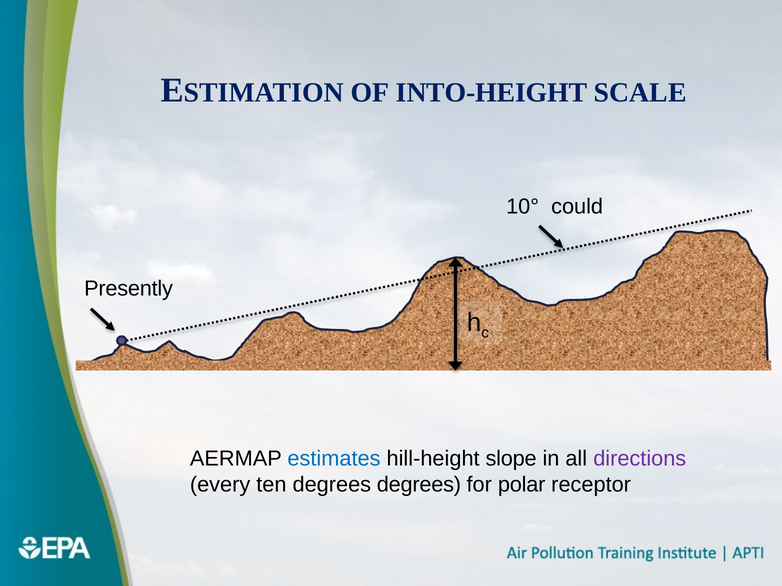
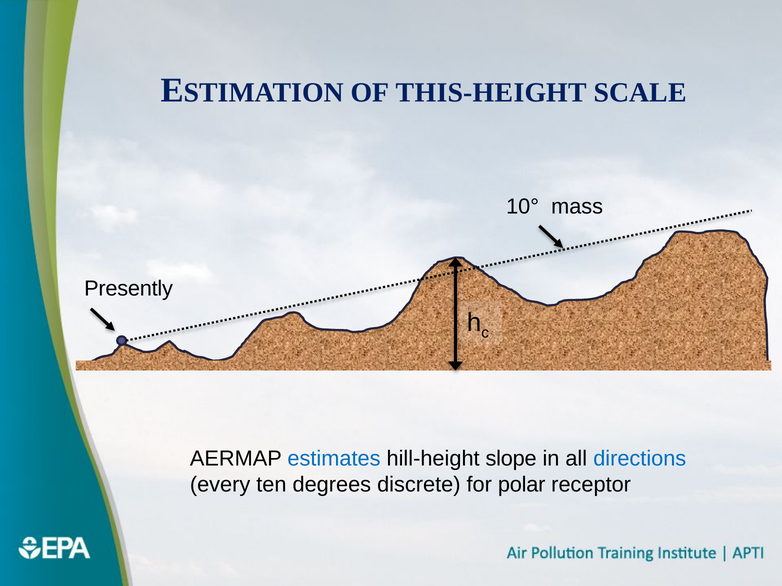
INTO-HEIGHT: INTO-HEIGHT -> THIS-HEIGHT (491, 93)
could: could -> mass (577, 207)
directions colour: purple -> blue (640, 459)
degrees degrees: degrees -> discrete (419, 485)
